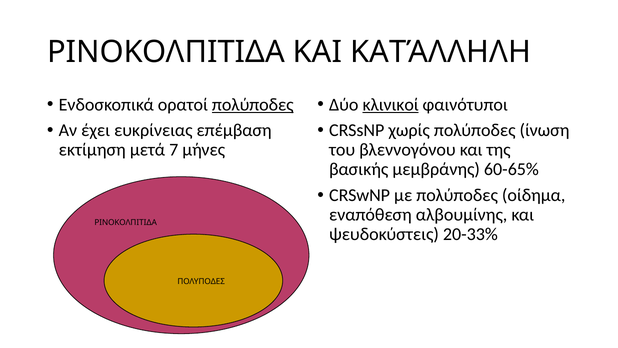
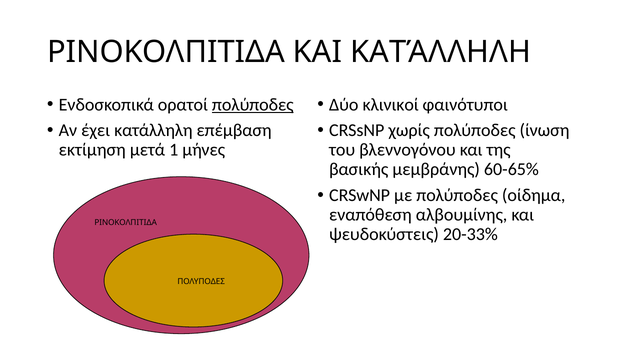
κλινικοί underline: present -> none (391, 104)
έχει ευκρίνειας: ευκρίνειας -> κατάλληλη (153, 130)
7: 7 -> 1 (174, 150)
